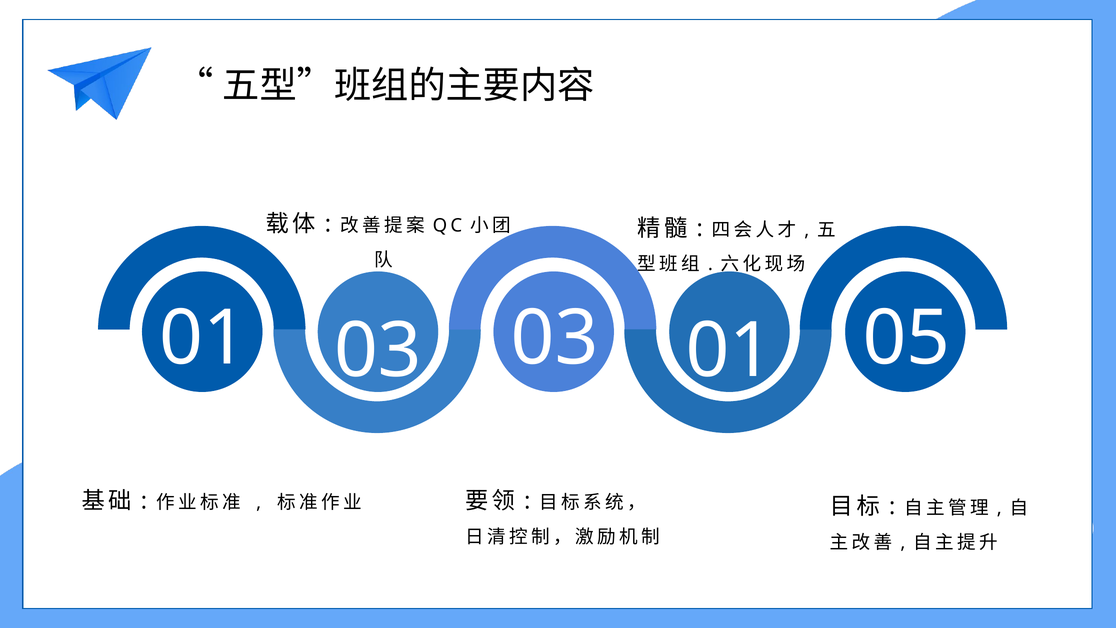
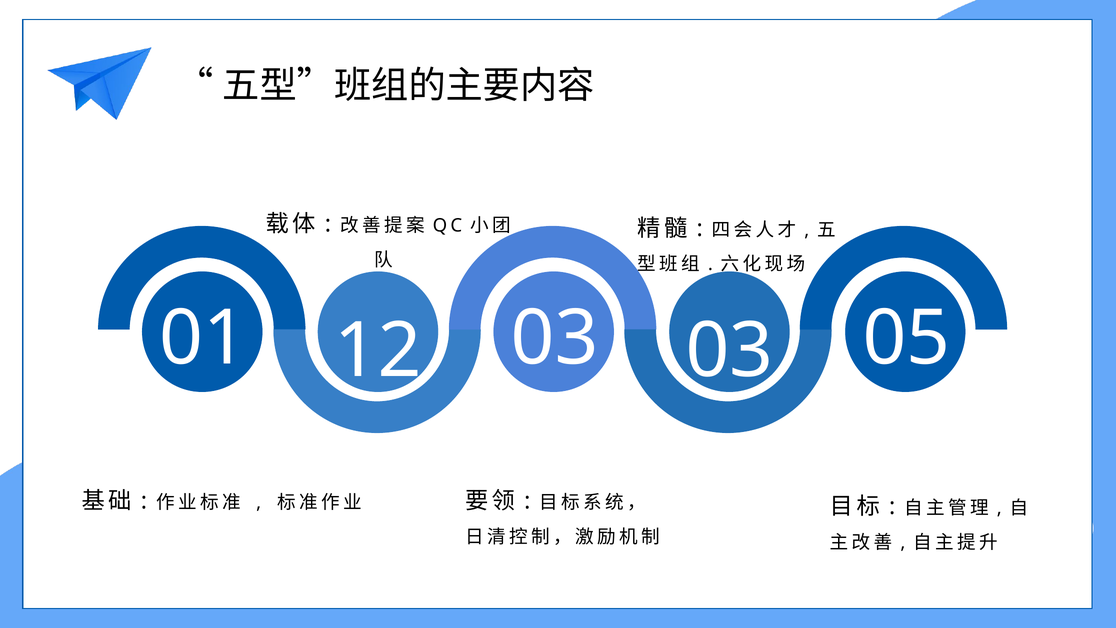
01 03: 03 -> 12 (378, 351)
03 01: 01 -> 03 (729, 351)
